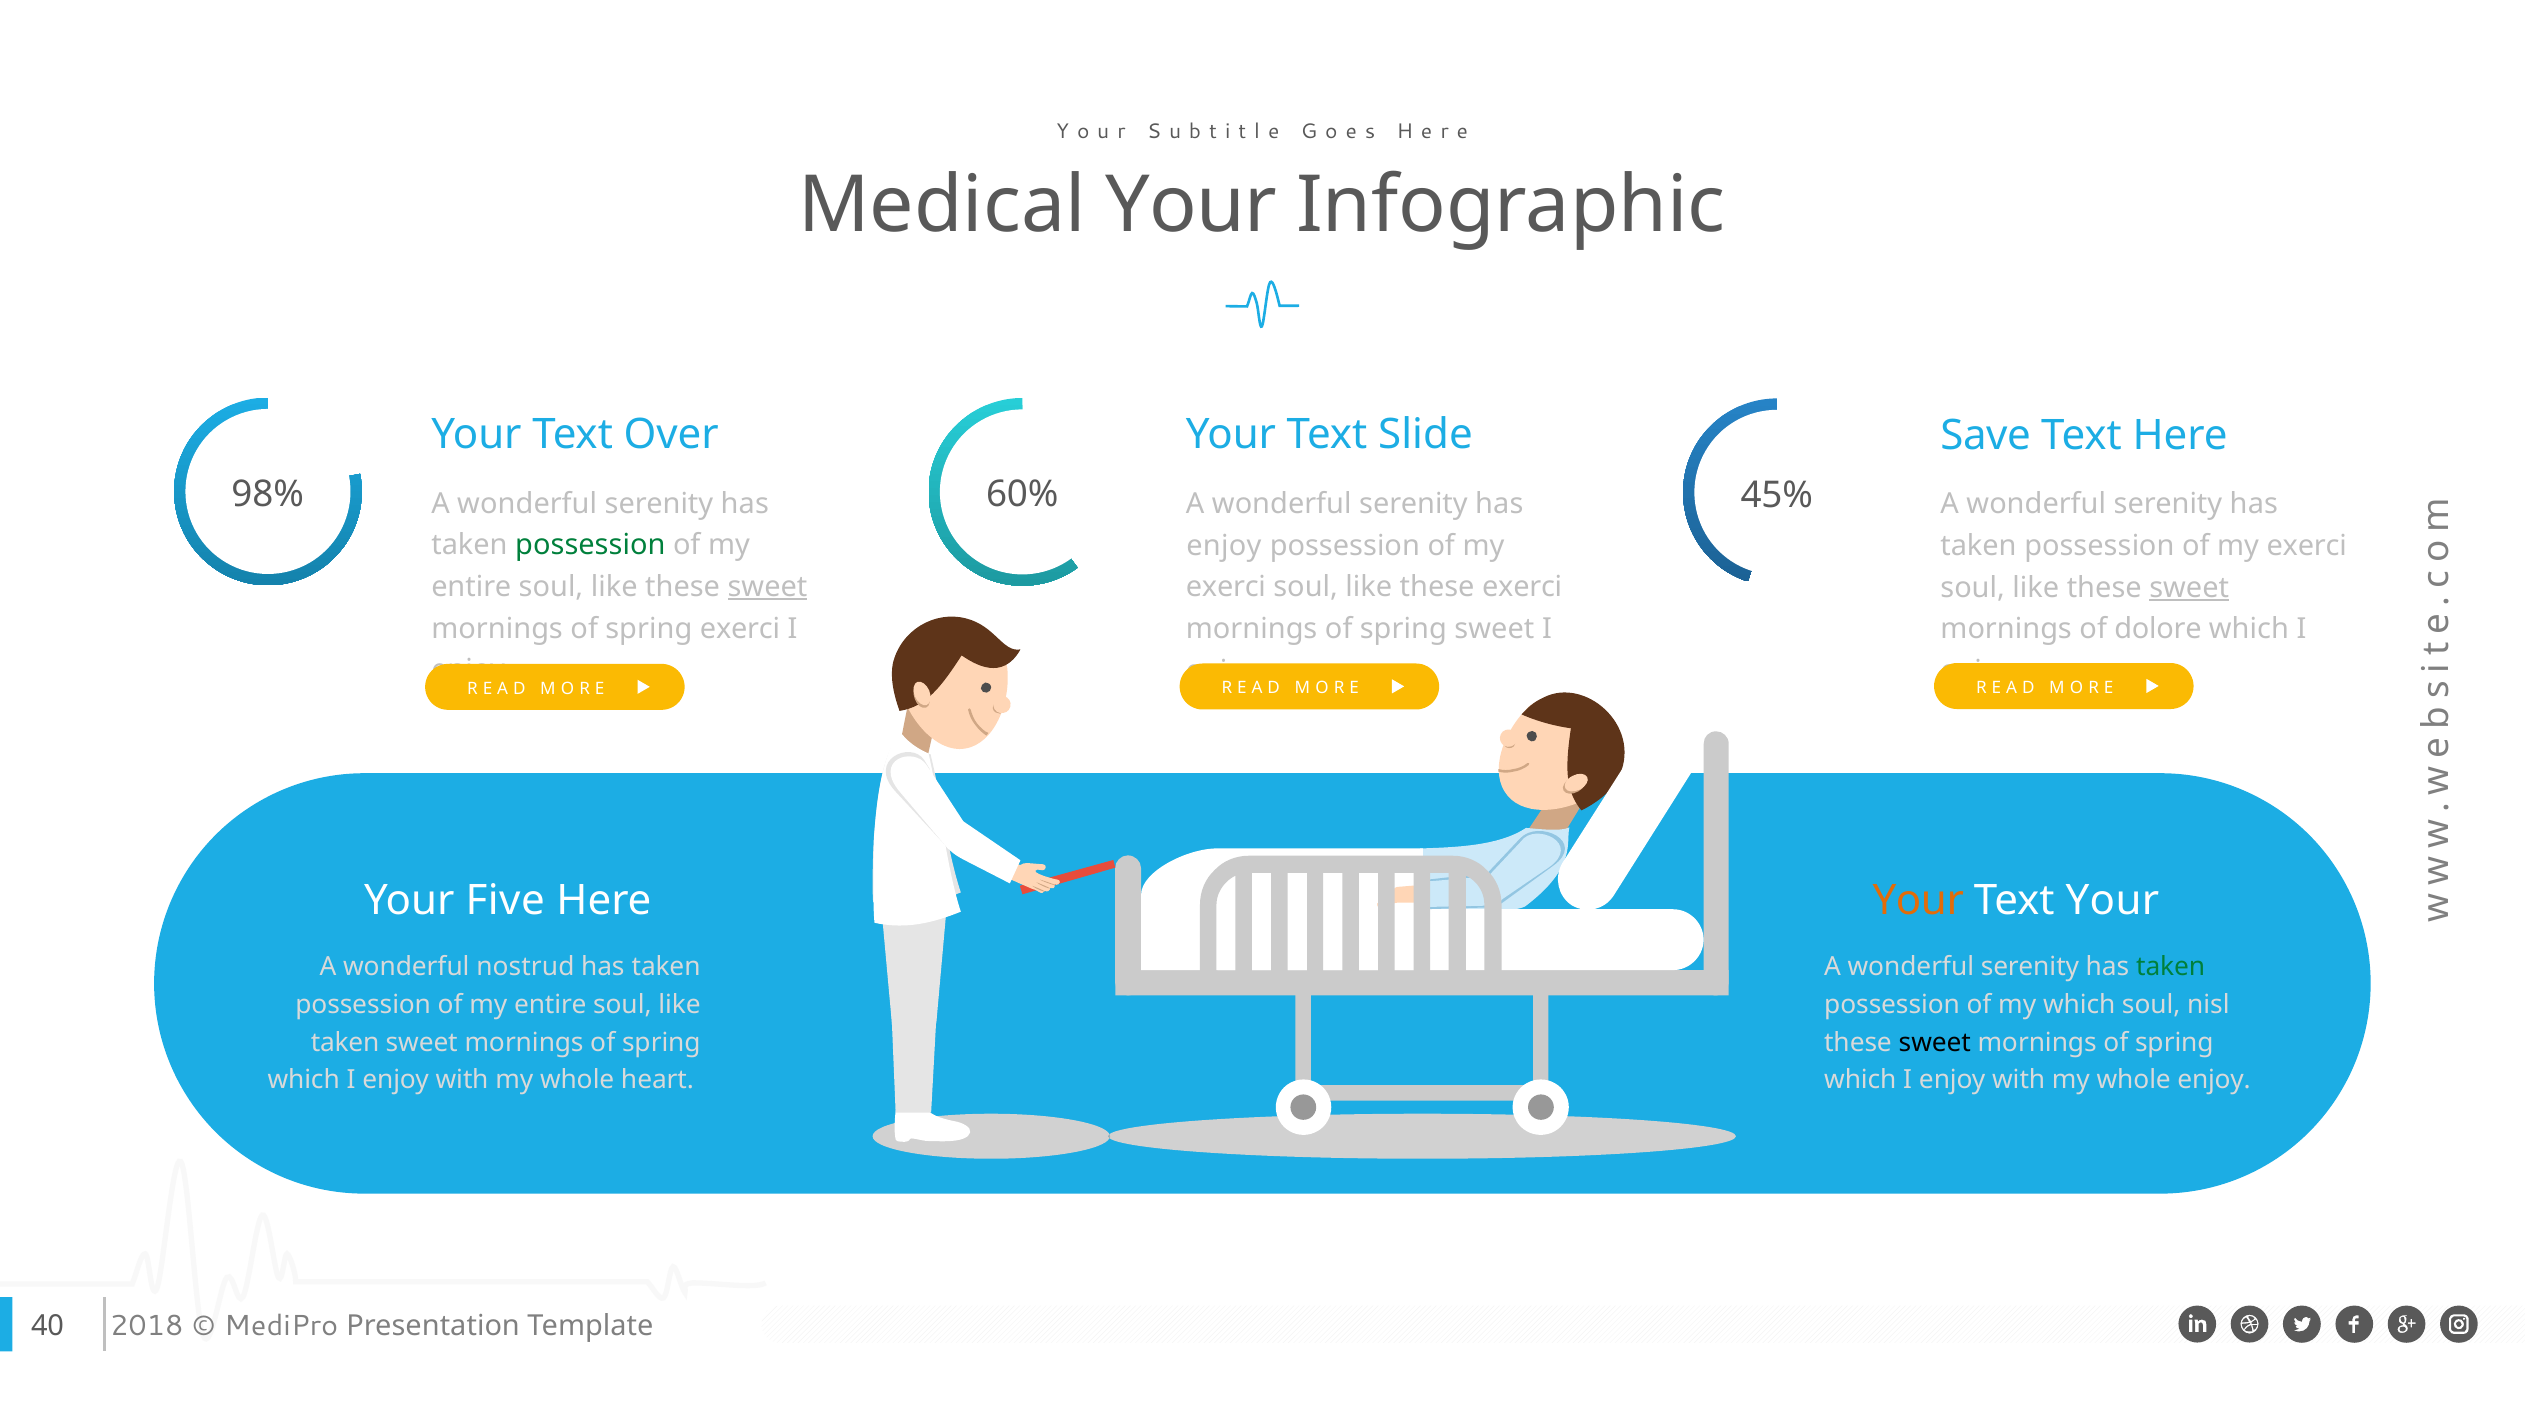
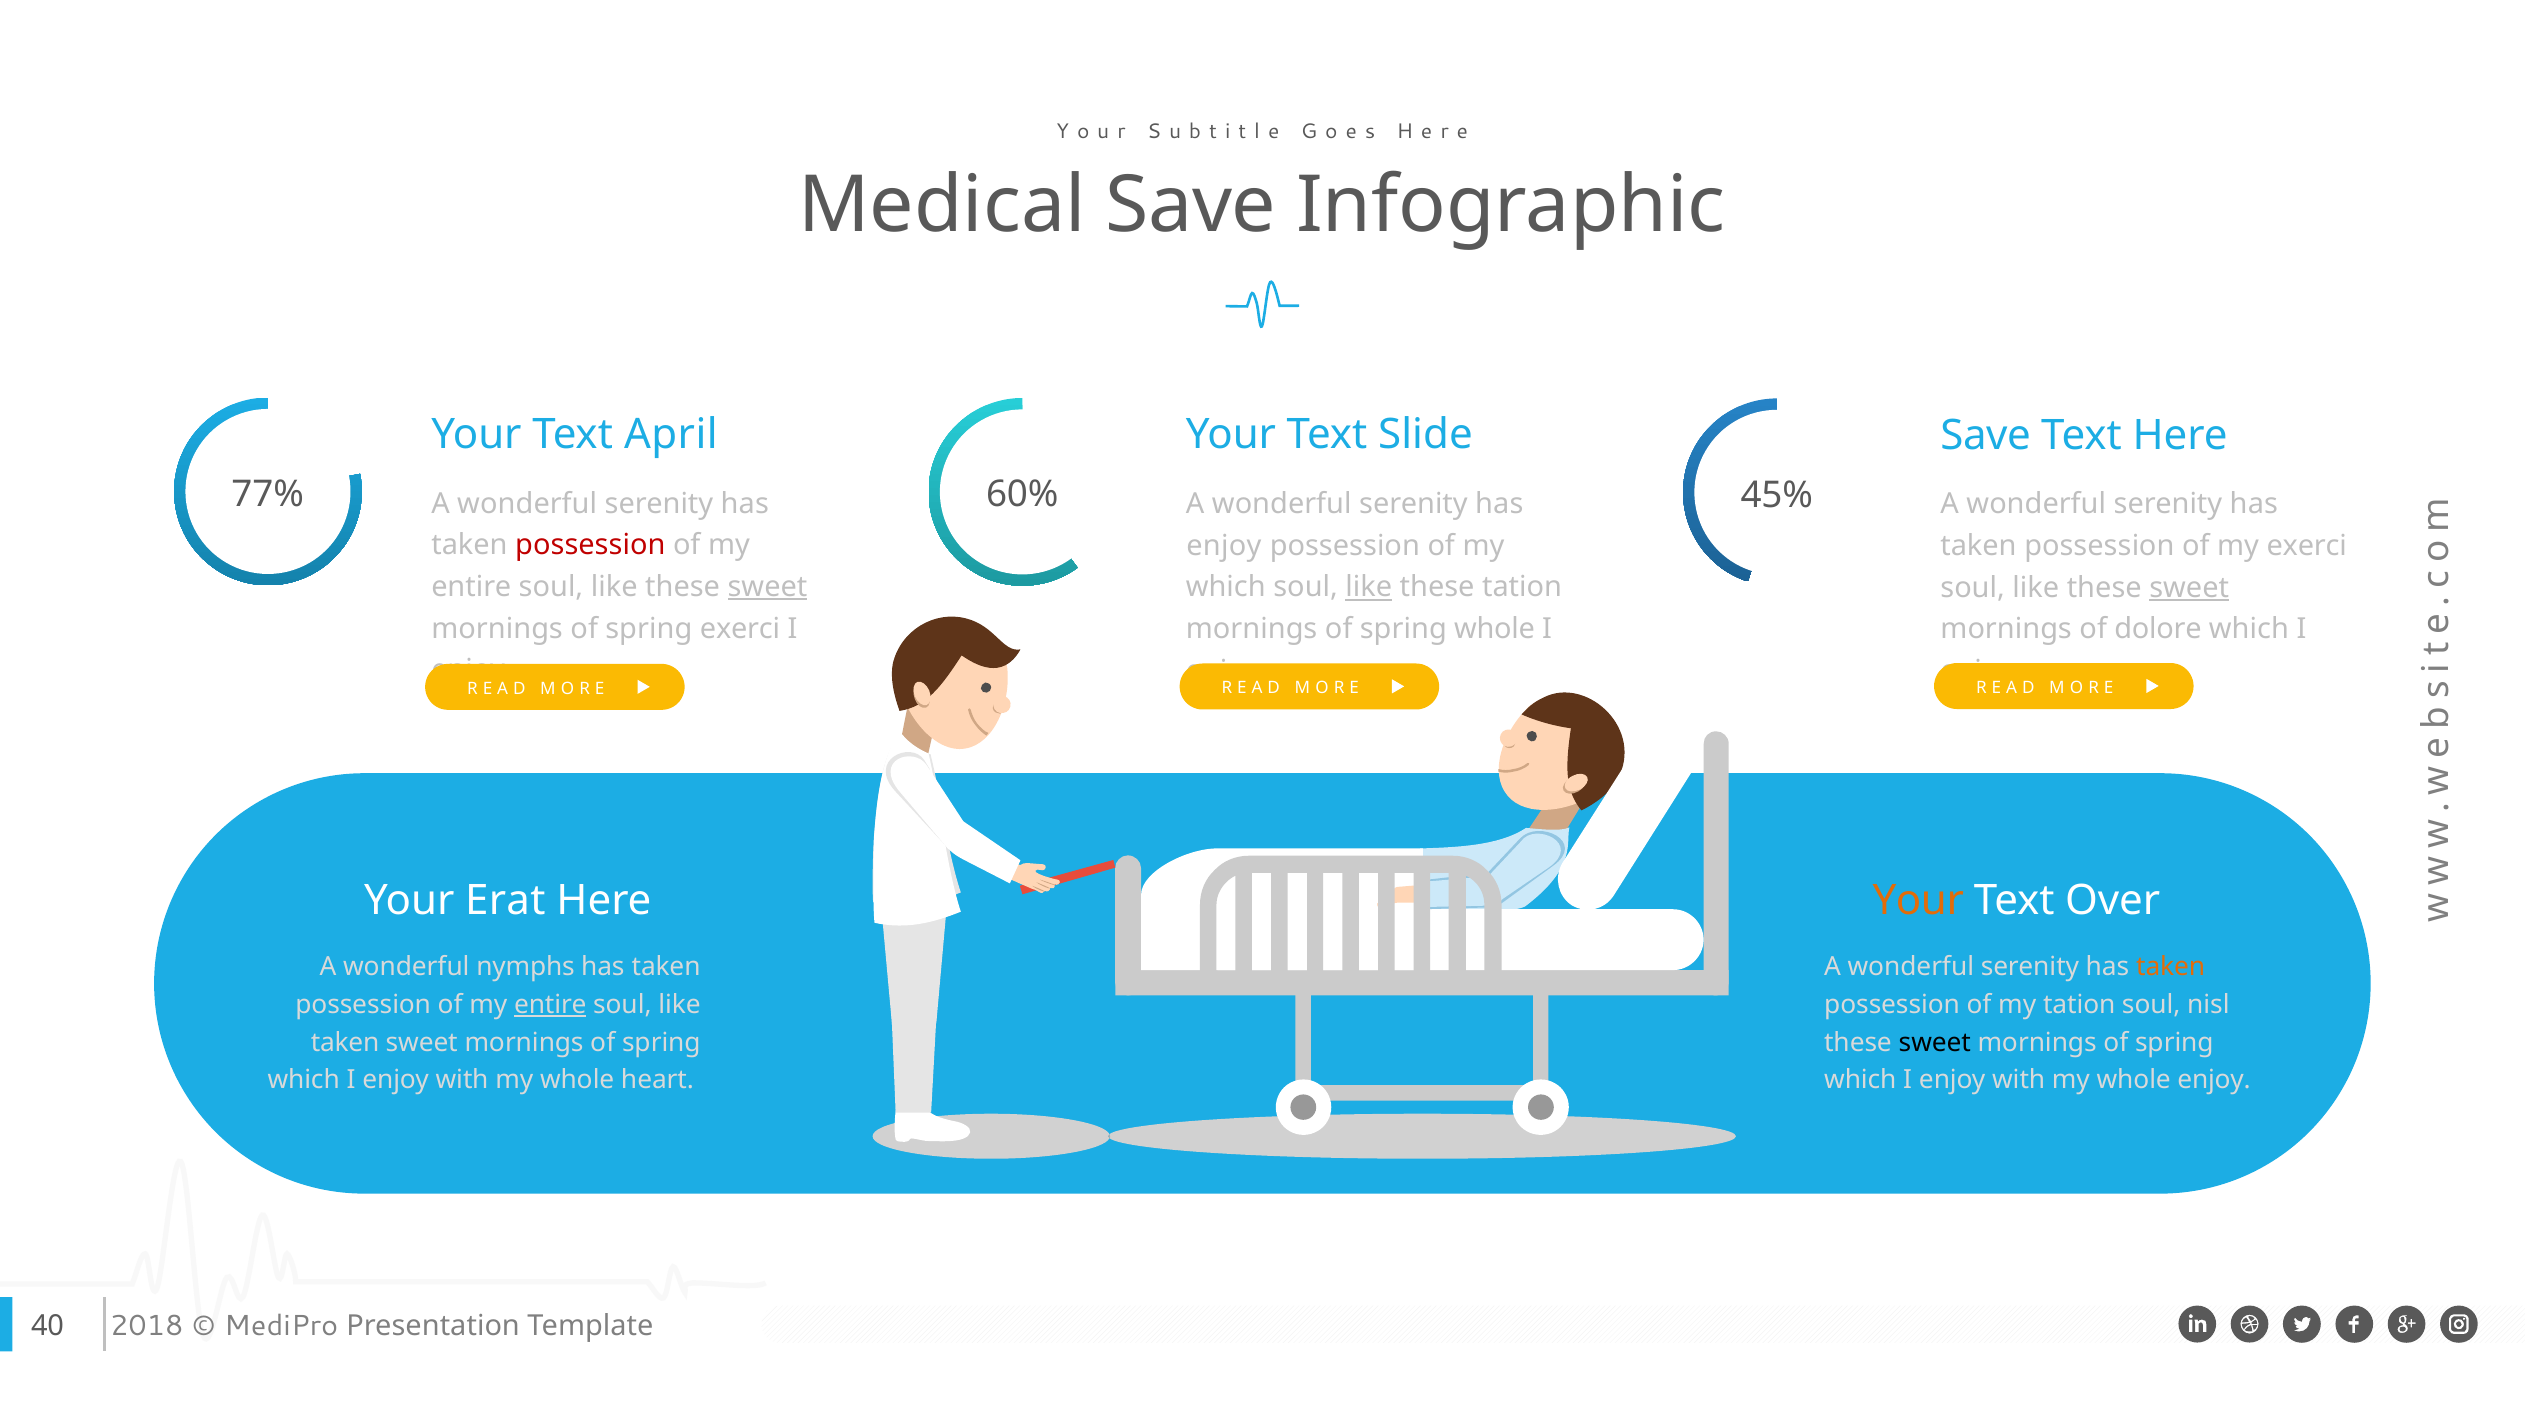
Medical Your: Your -> Save (1191, 205)
Over: Over -> April (671, 435)
98%: 98% -> 77% (268, 494)
possession colour: green -> red (590, 545)
exerci: exerci -> which (1226, 587)
like underline: none -> present (1369, 587)
these exerci: exerci -> tation (1522, 587)
spring sweet: sweet -> whole (1495, 629)
Five: Five -> Erat (505, 900)
Text Your: Your -> Over (2113, 900)
nostrud: nostrud -> nymphs (526, 967)
taken colour: green -> orange (2171, 967)
entire underline: none -> present (550, 1005)
my which: which -> tation (2079, 1005)
